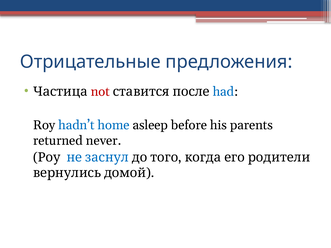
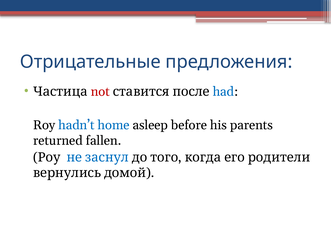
never: never -> fallen (104, 141)
